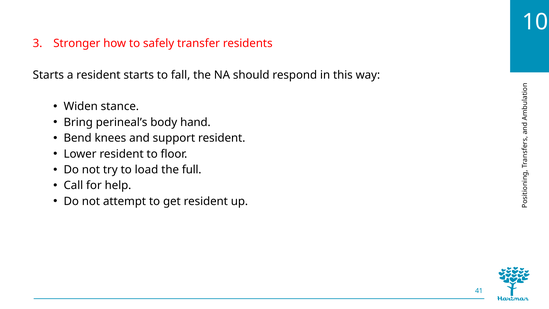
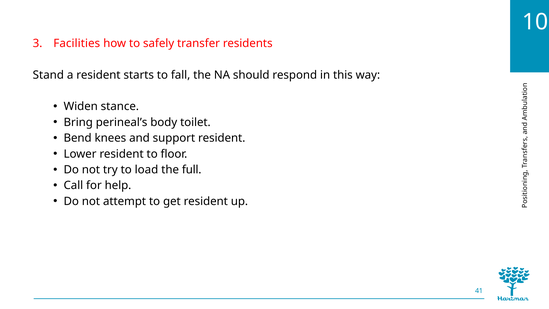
Stronger: Stronger -> Facilities (77, 43)
Starts: Starts -> Stand (48, 75)
hand: hand -> toilet (195, 122)
